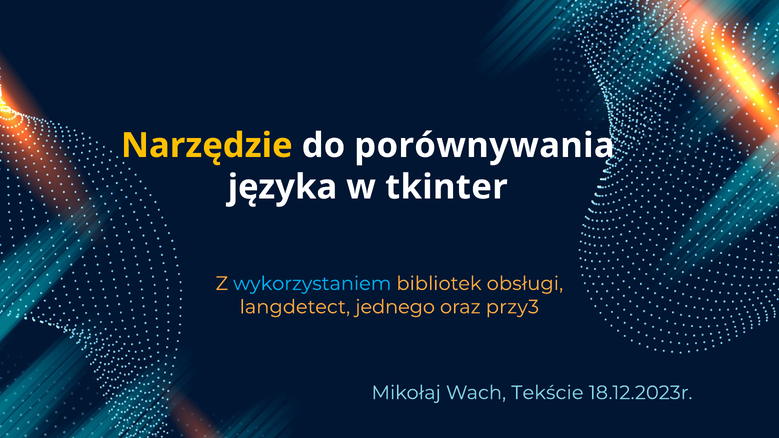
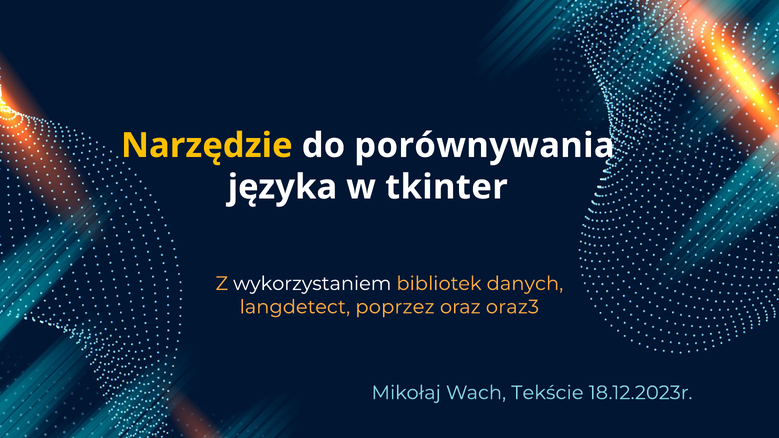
wykorzystaniem colour: light blue -> white (312, 284)
obsługi: obsługi -> danych (525, 284)
jednego: jednego -> poprzez (395, 307)
przy3: przy3 -> oraz3 (512, 307)
